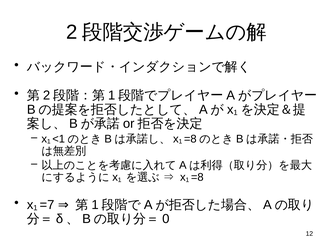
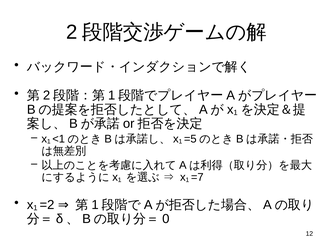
=8: =8 -> =5 (190, 139)
=8: =8 -> =7 (197, 177)
=7: =7 -> =2 (47, 205)
